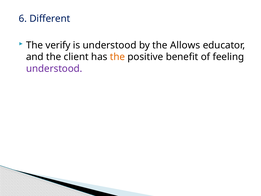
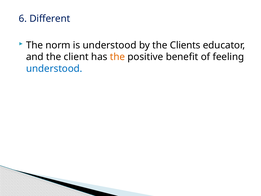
verify: verify -> norm (58, 45)
Allows: Allows -> Clients (185, 45)
understood colour: purple -> blue (54, 69)
